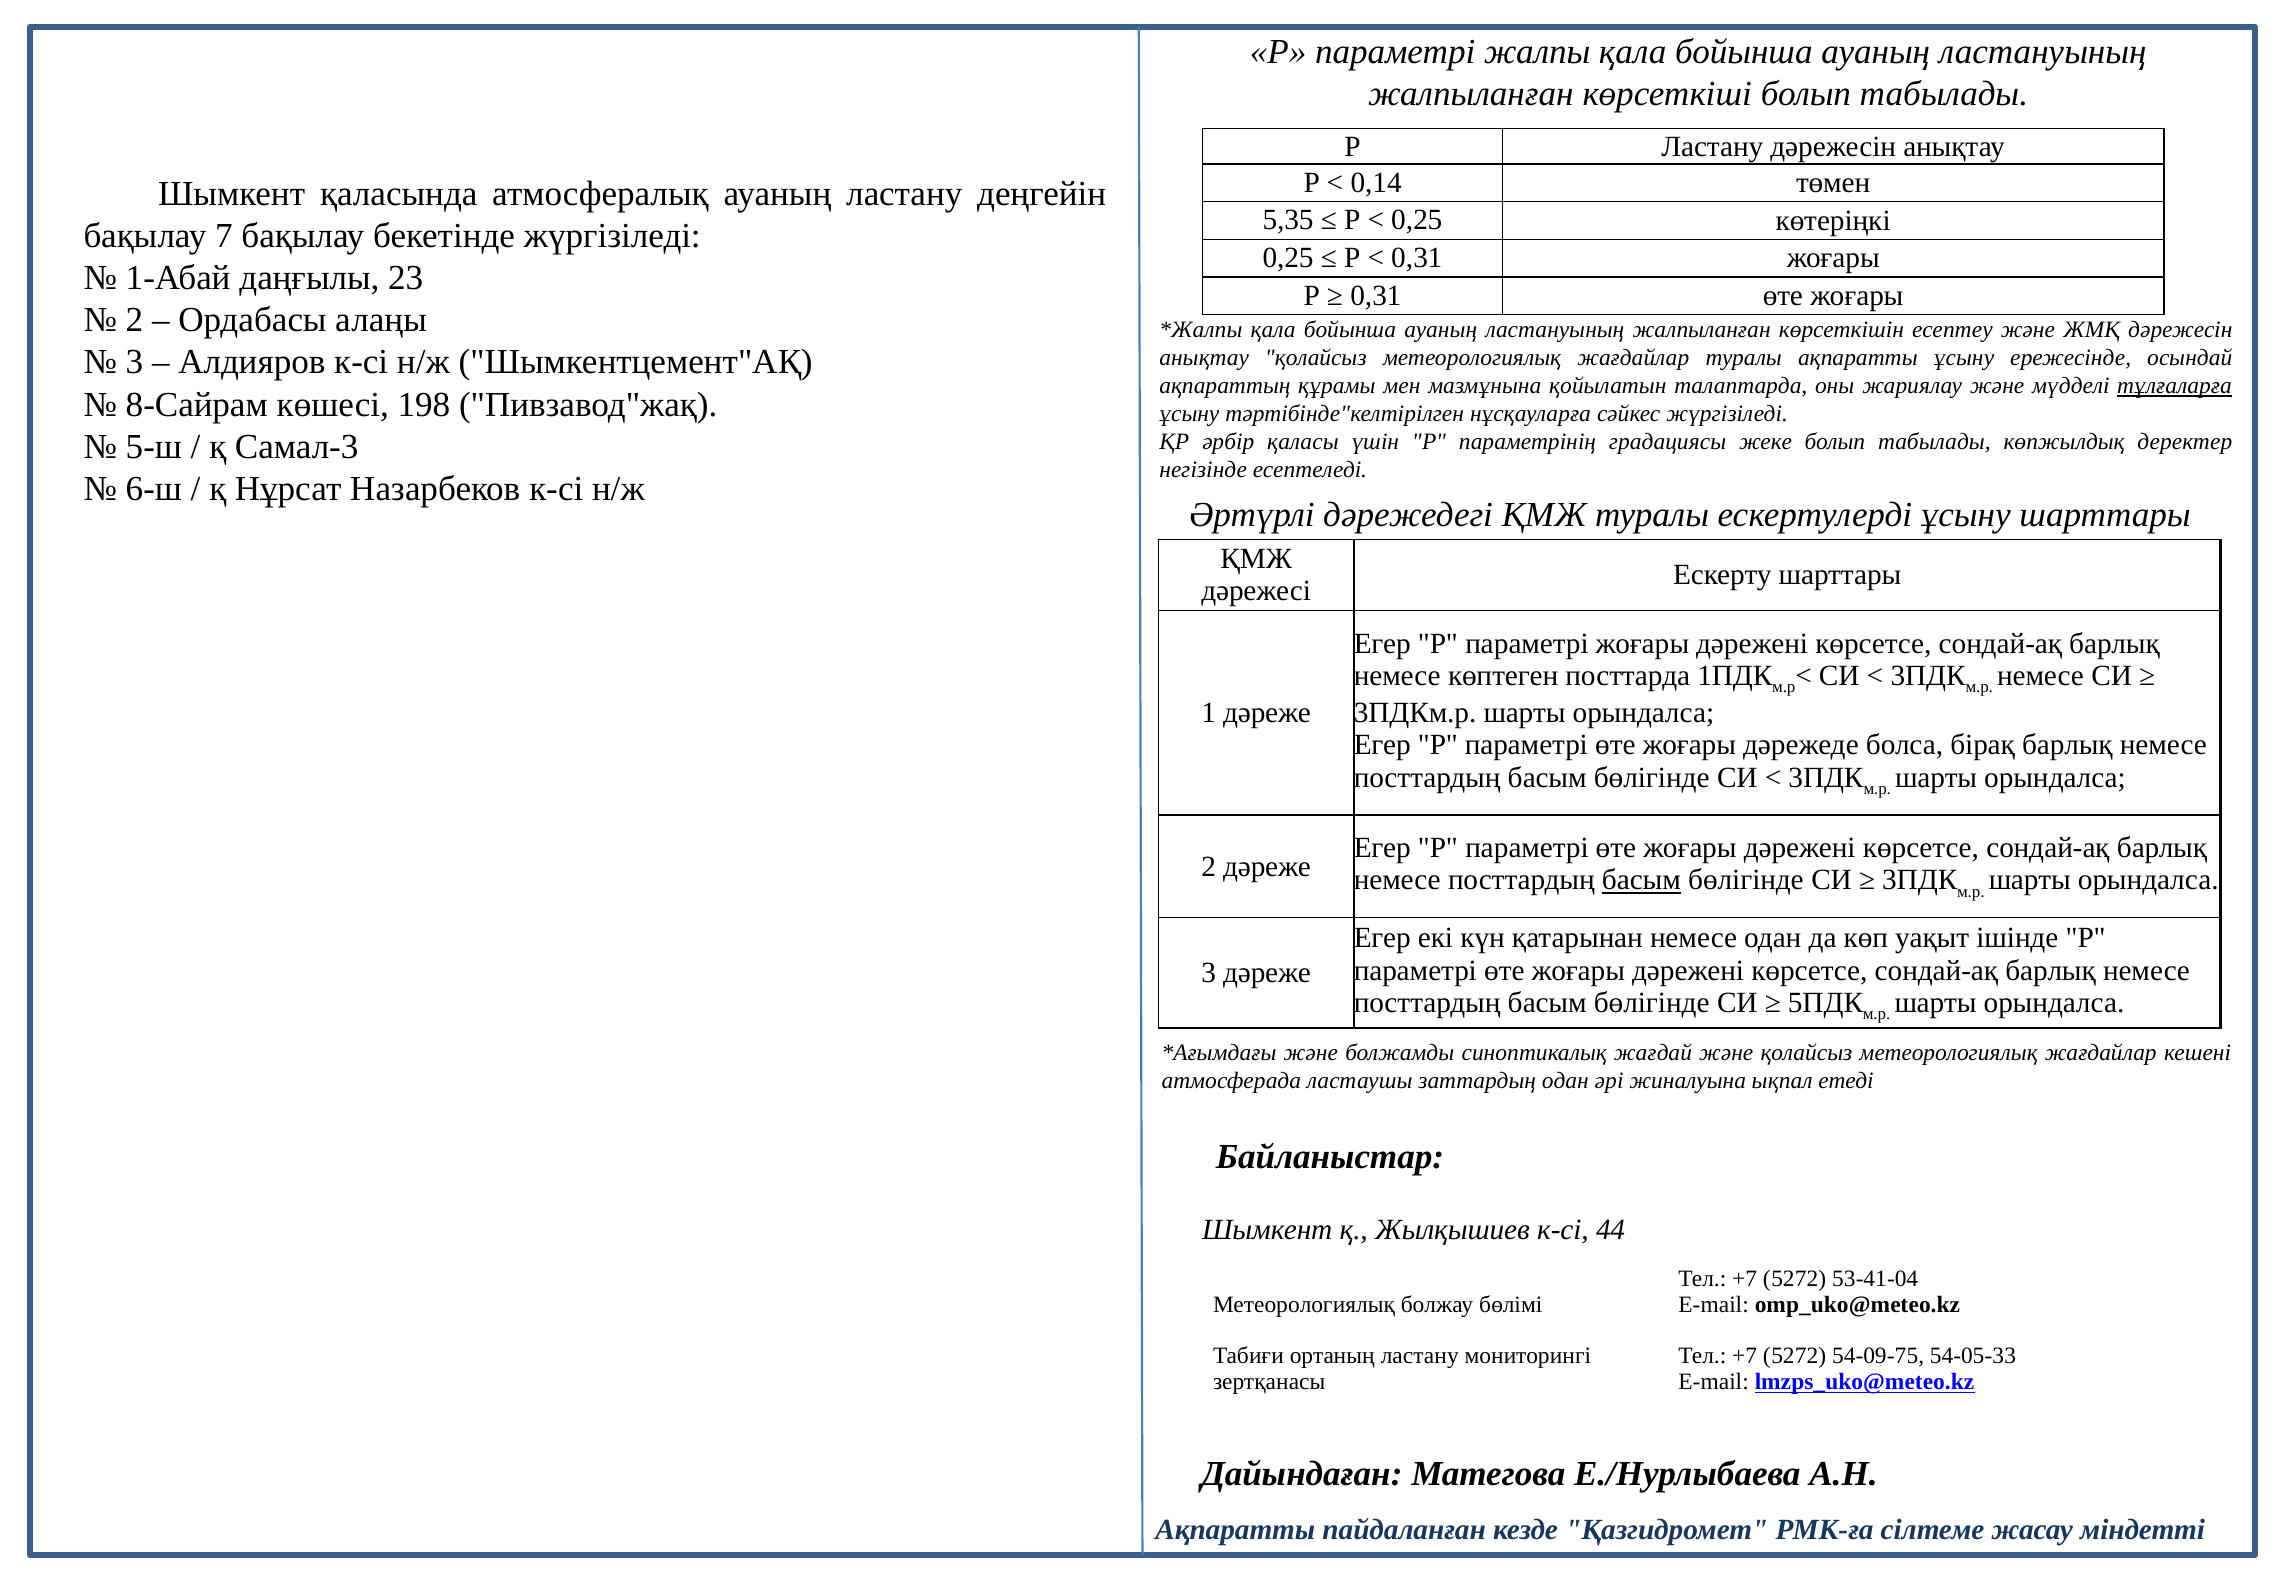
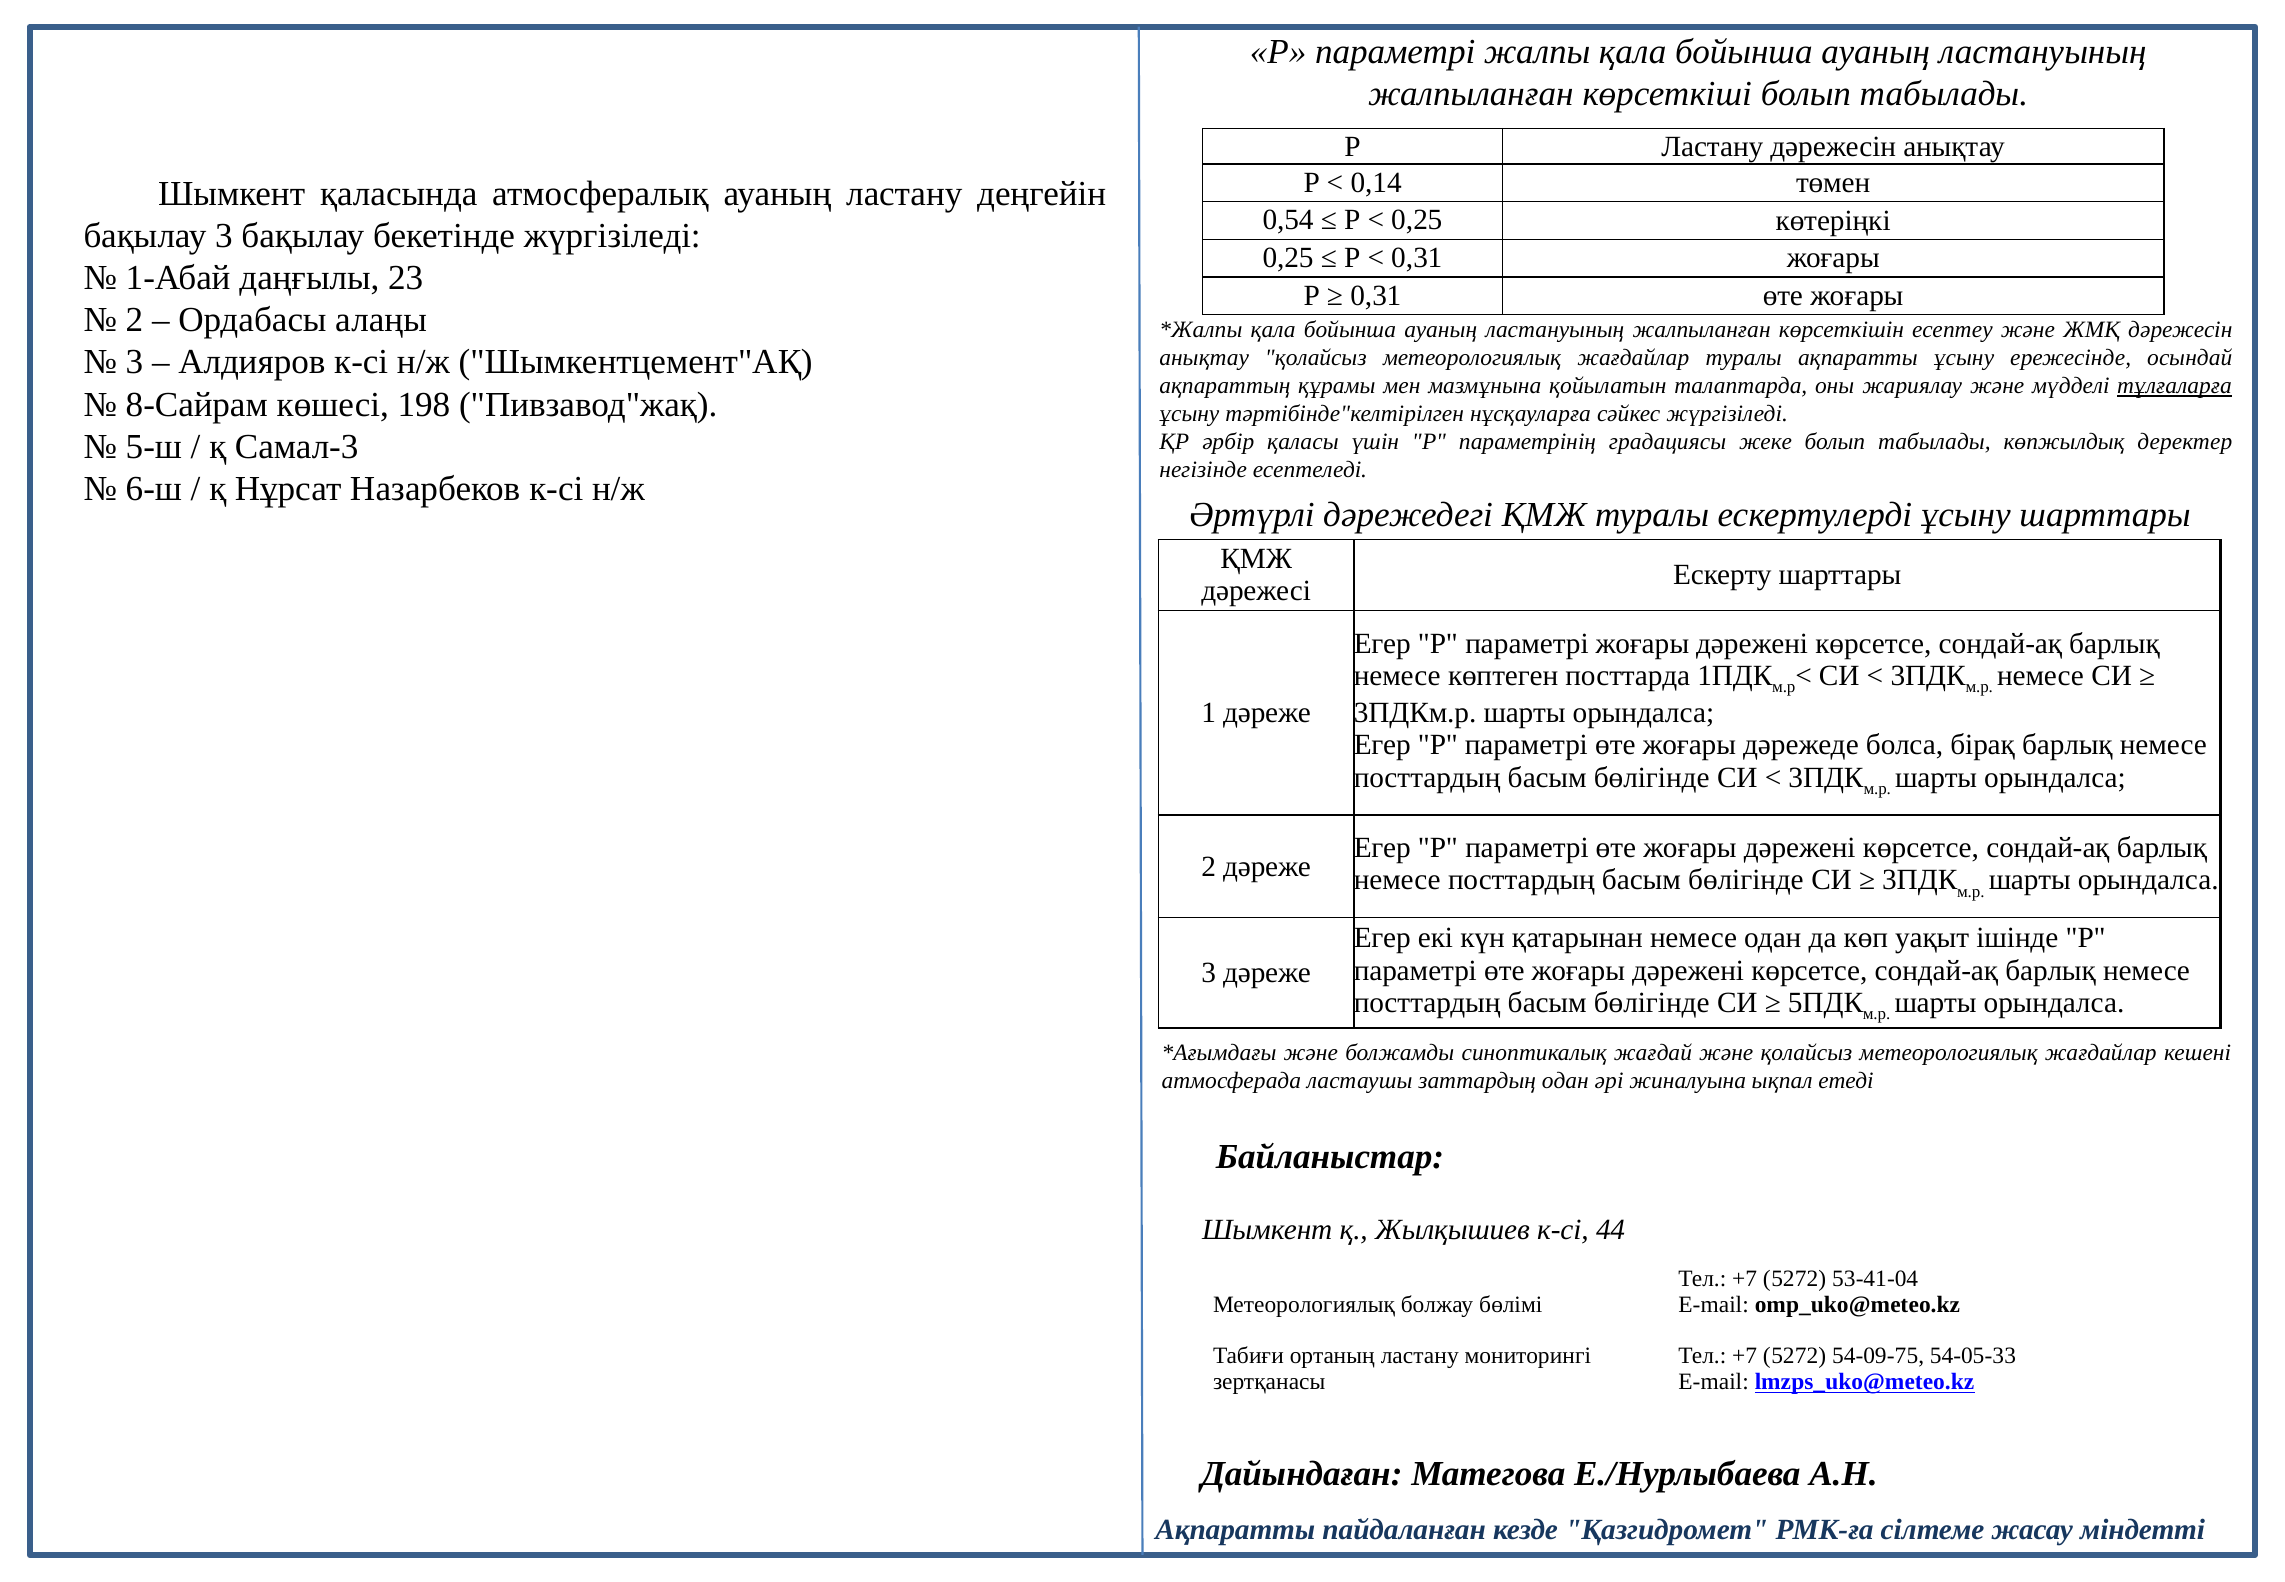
5,35: 5,35 -> 0,54 (1288, 220)
бақылау 7: 7 -> 3 (224, 236)
басым underline: present -> none (1641, 880)
